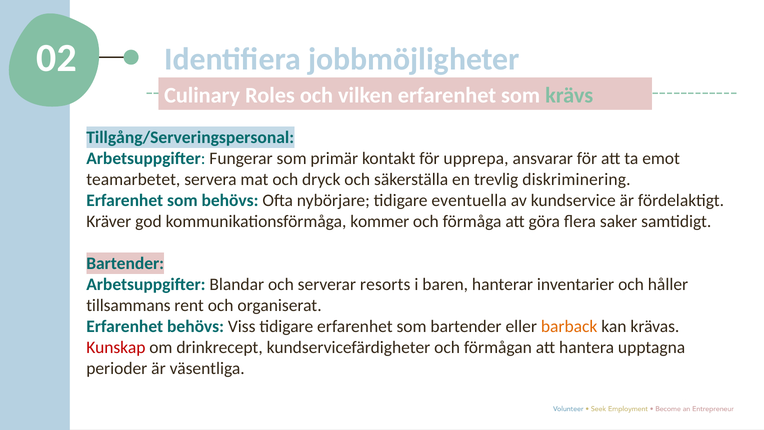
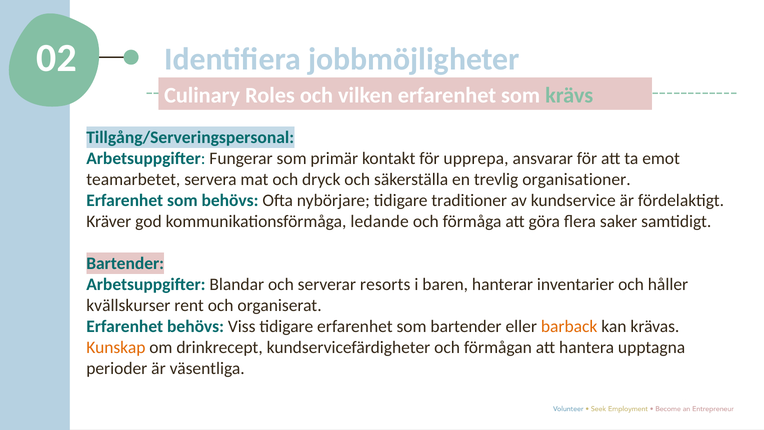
diskriminering: diskriminering -> organisationer (577, 179)
eventuella: eventuella -> traditioner (469, 200)
kommer: kommer -> ledande (380, 221)
tillsammans: tillsammans -> kvällskurser (128, 305)
Kunskap colour: red -> orange (116, 347)
